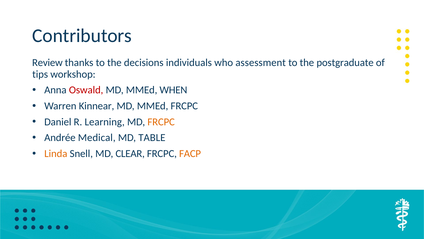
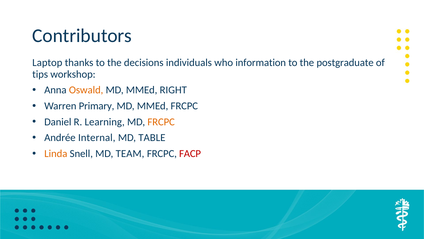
Review: Review -> Laptop (47, 63)
assessment: assessment -> information (261, 63)
Oswald colour: red -> orange (86, 90)
WHEN: WHEN -> RIGHT (173, 90)
Kinnear: Kinnear -> Primary (97, 106)
Medical: Medical -> Internal (97, 137)
CLEAR: CLEAR -> TEAM (130, 153)
FACP colour: orange -> red (190, 153)
